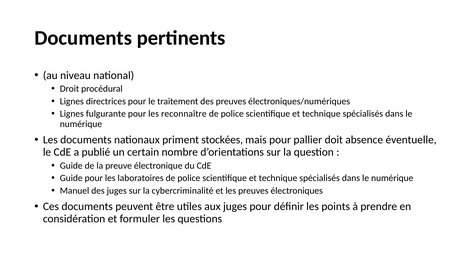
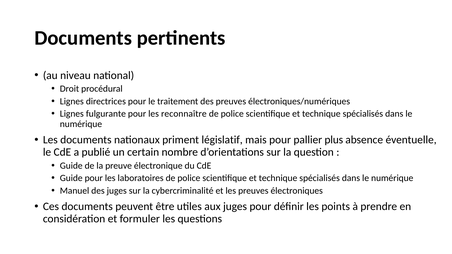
stockées: stockées -> législatif (222, 140)
doit: doit -> plus (334, 140)
